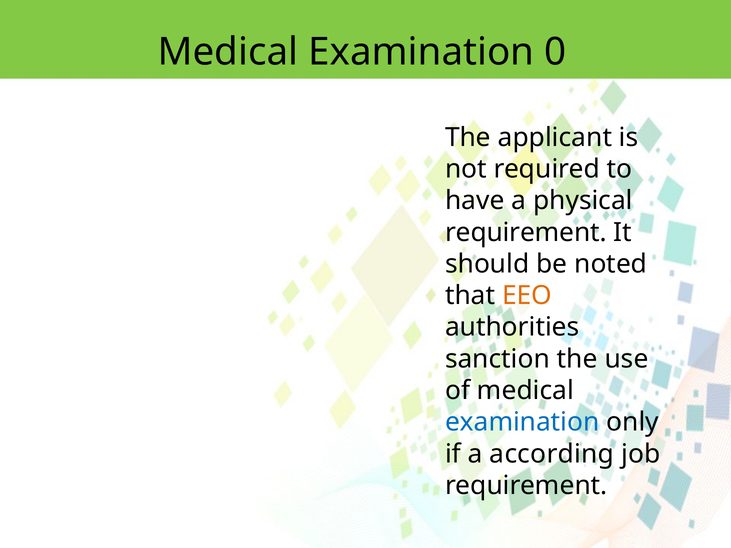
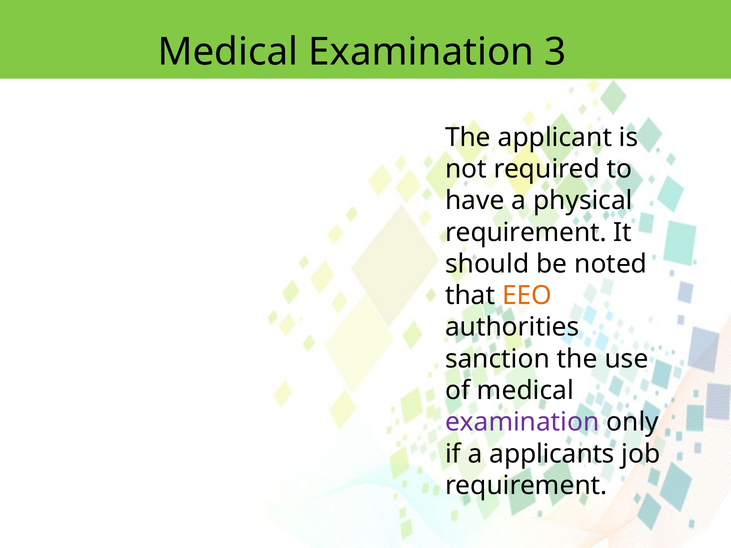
0: 0 -> 3 (555, 52)
examination colour: blue -> purple (522, 422)
according: according -> applicants (552, 454)
